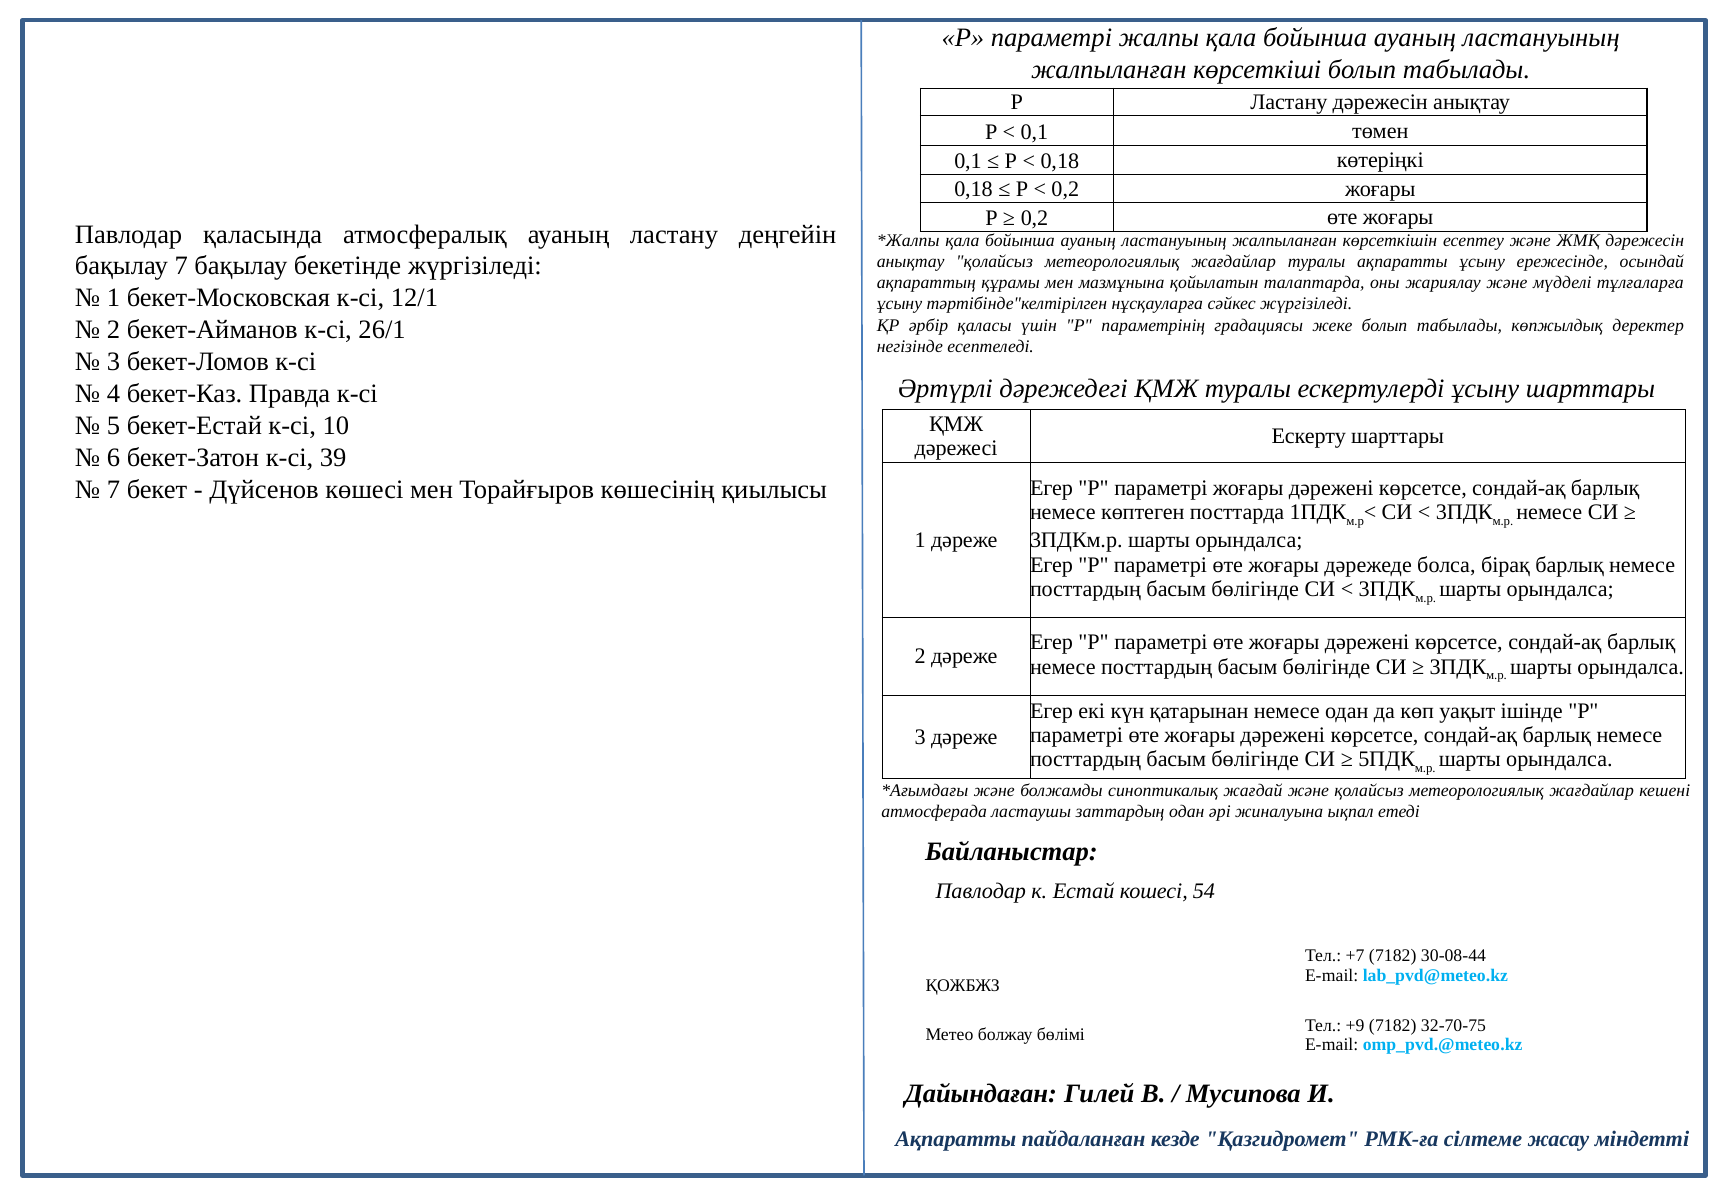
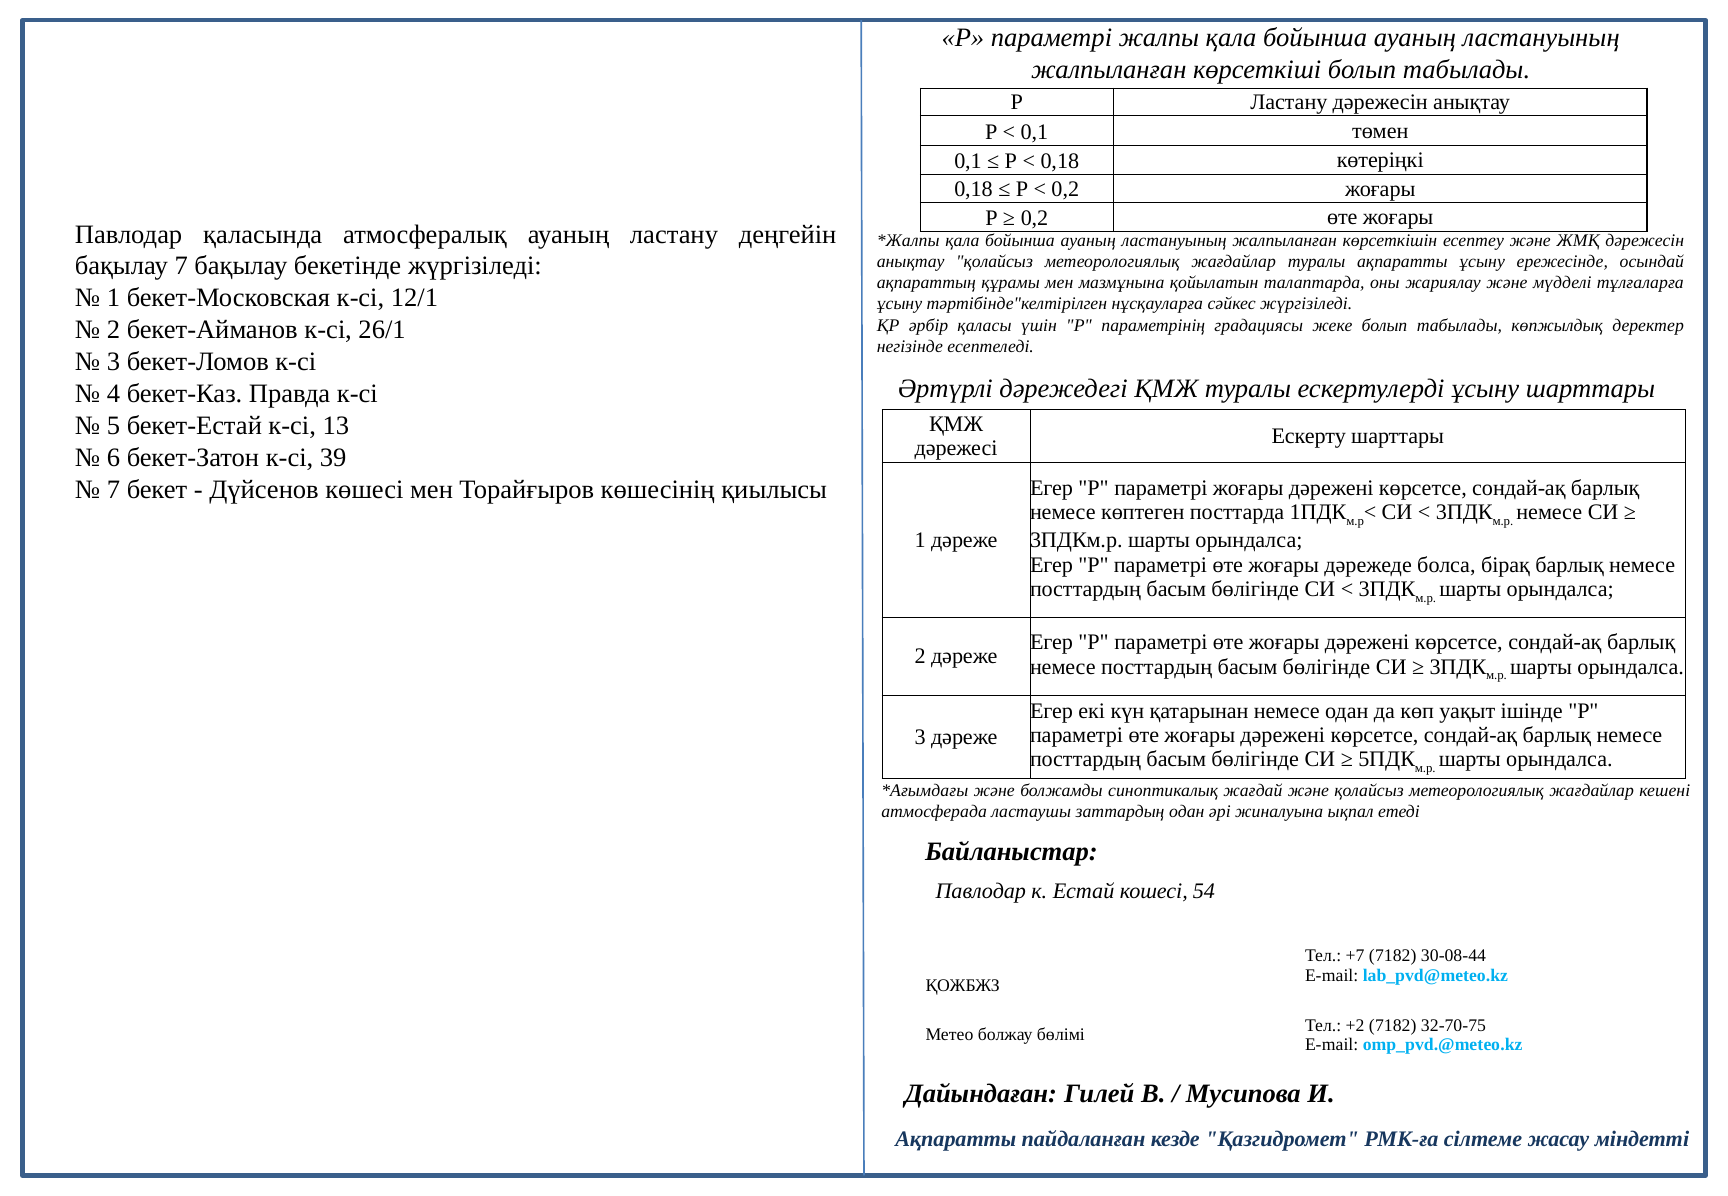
10: 10 -> 13 (336, 426)
+9: +9 -> +2 (1355, 1025)
